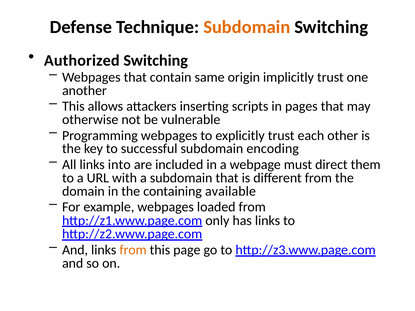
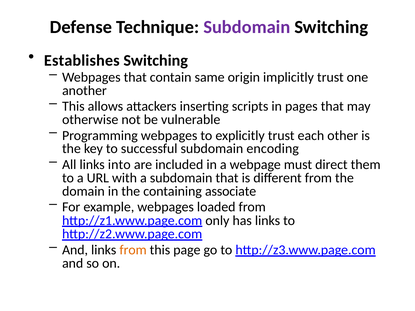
Subdomain colour: orange -> purple (247, 27)
Authorized: Authorized -> Establishes (82, 61)
available: available -> associate (231, 191)
